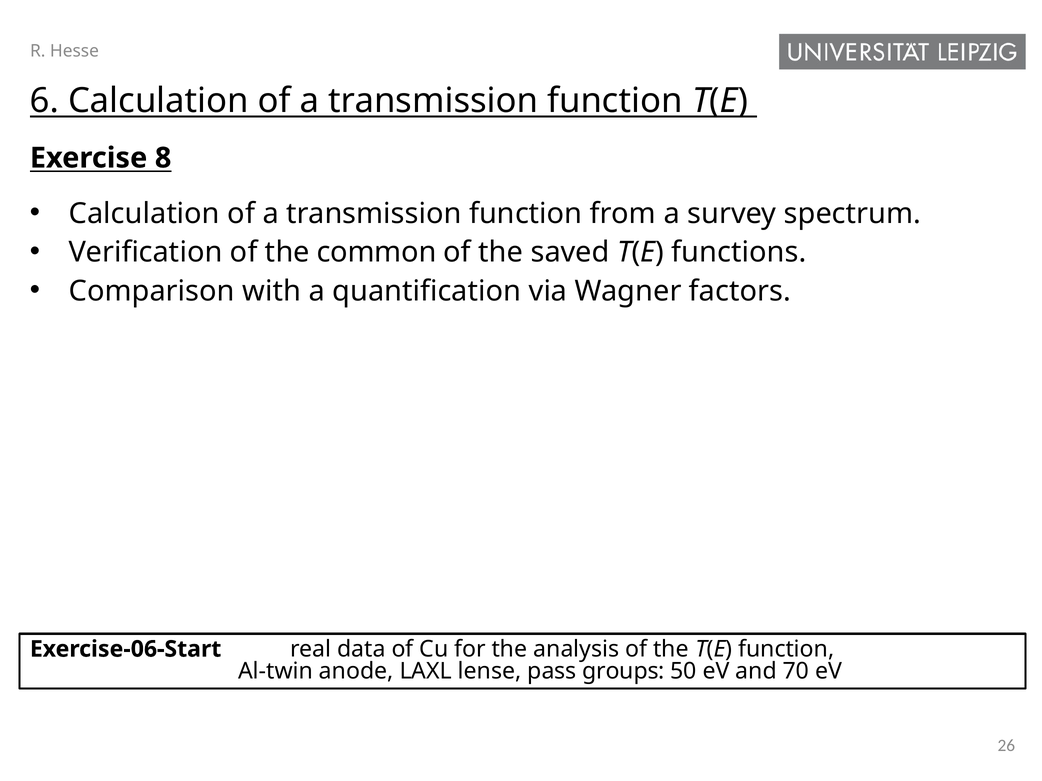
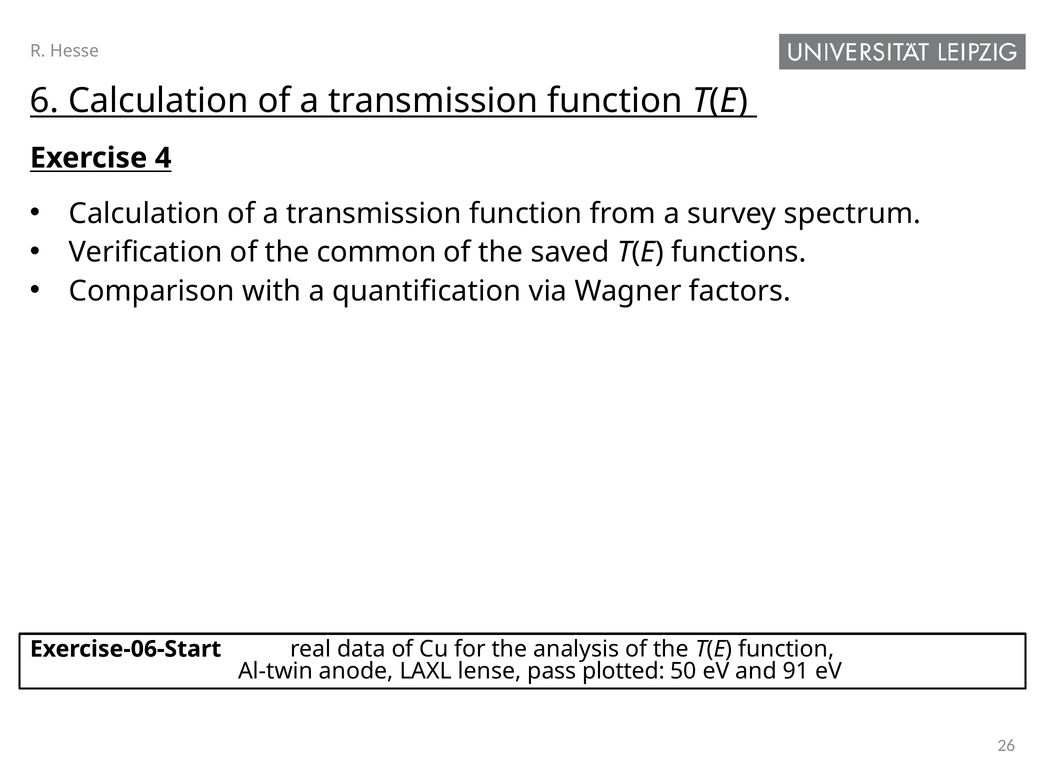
8: 8 -> 4 (163, 158)
groups: groups -> plotted (623, 672)
70: 70 -> 91 (796, 672)
